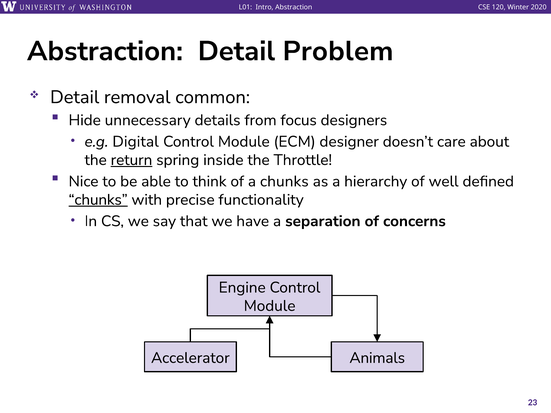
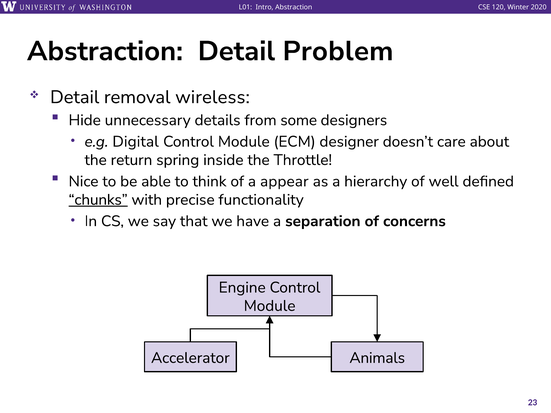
common: common -> wireless (213, 97)
focus: focus -> some (299, 120)
return underline: present -> none (131, 160)
a chunks: chunks -> appear (284, 181)
